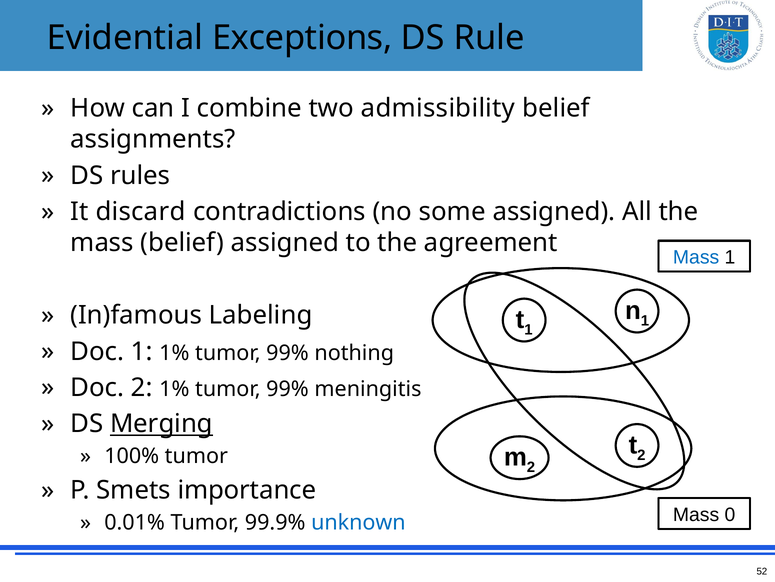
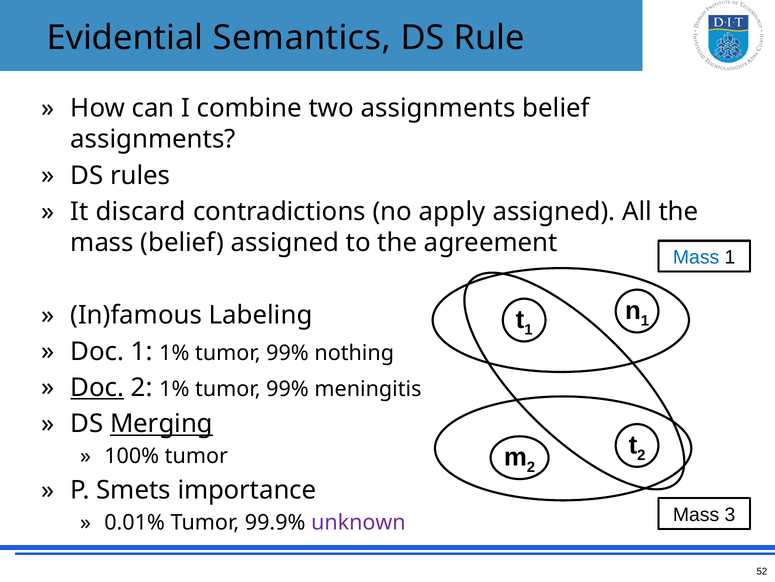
Exceptions: Exceptions -> Semantics (302, 38)
two admissibility: admissibility -> assignments (438, 108)
some: some -> apply (452, 212)
Doc underline: none -> present (97, 387)
0: 0 -> 3 (730, 514)
unknown colour: blue -> purple (358, 522)
